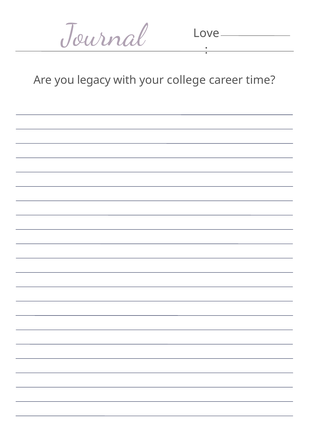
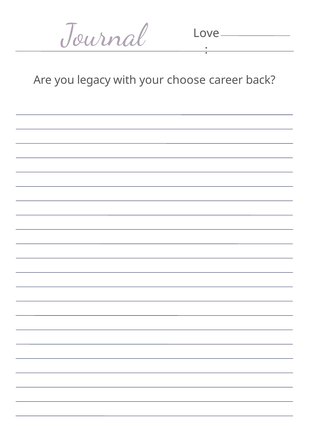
college: college -> choose (186, 80)
time: time -> back (261, 80)
